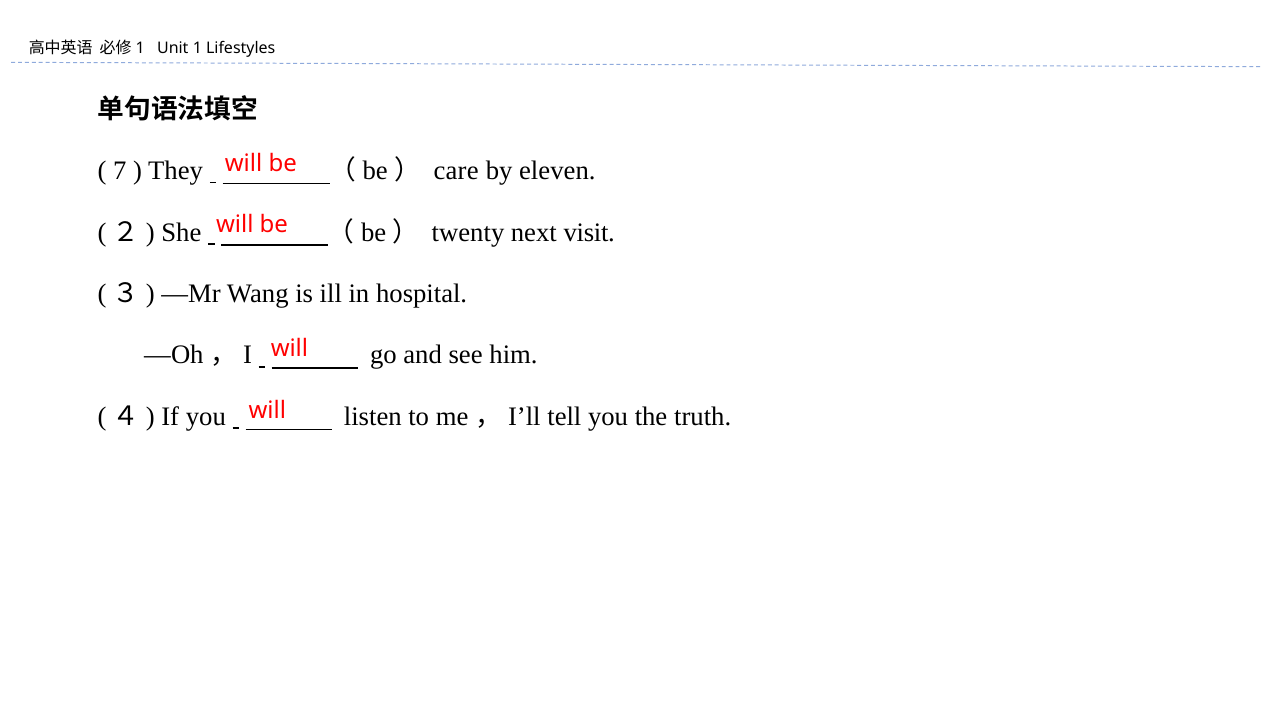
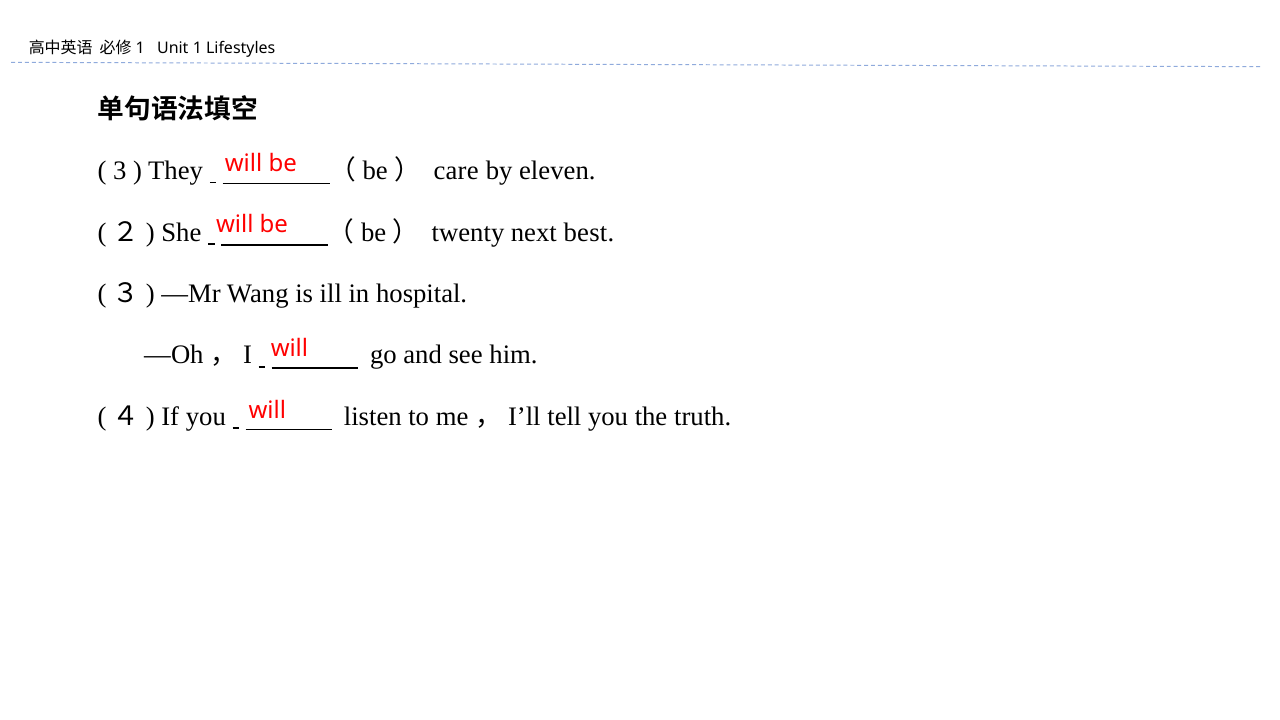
7: 7 -> 3 (120, 171)
visit: visit -> best (589, 232)
